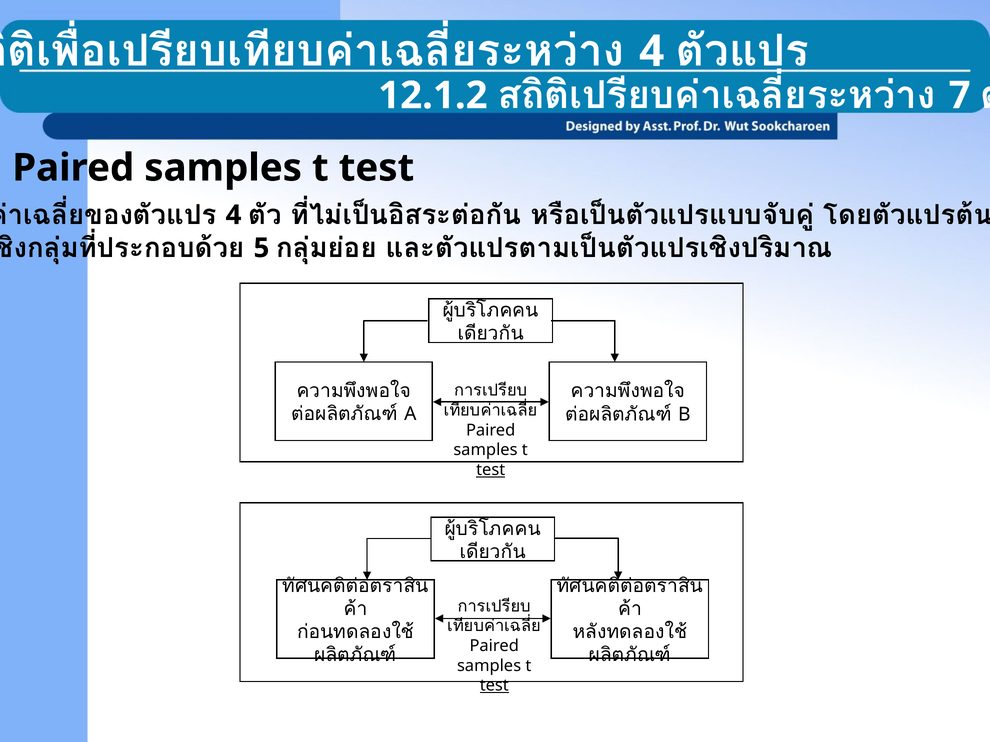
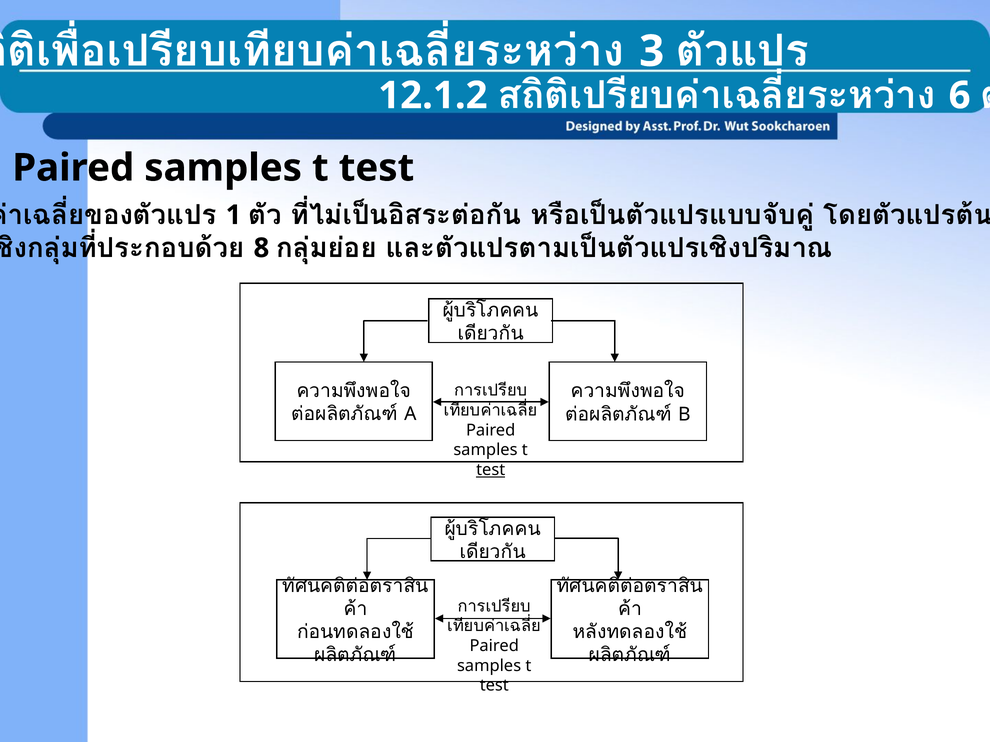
4: 4 -> 3 (652, 51)
7: 7 -> 6 (960, 96)
4: 4 -> 1 (234, 215)
5: 5 -> 8 (261, 248)
test underline: present -> none (494, 686)
